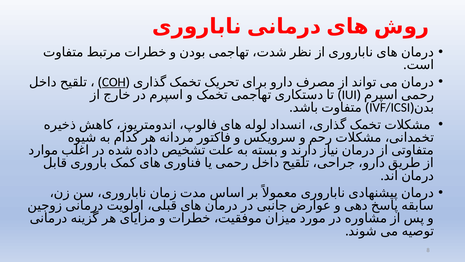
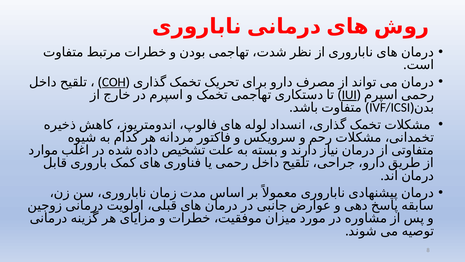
IUI underline: none -> present (349, 95)
